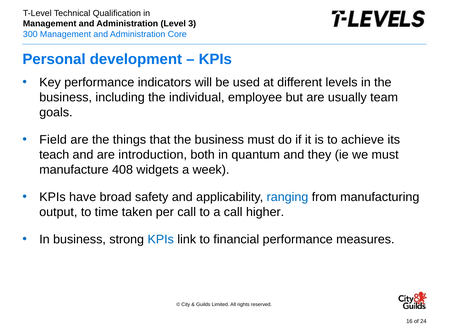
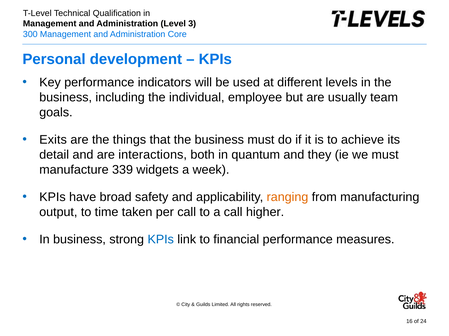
Field: Field -> Exits (53, 140)
teach: teach -> detail (54, 155)
introduction: introduction -> interactions (153, 155)
408: 408 -> 339 (123, 170)
ranging colour: blue -> orange (287, 197)
